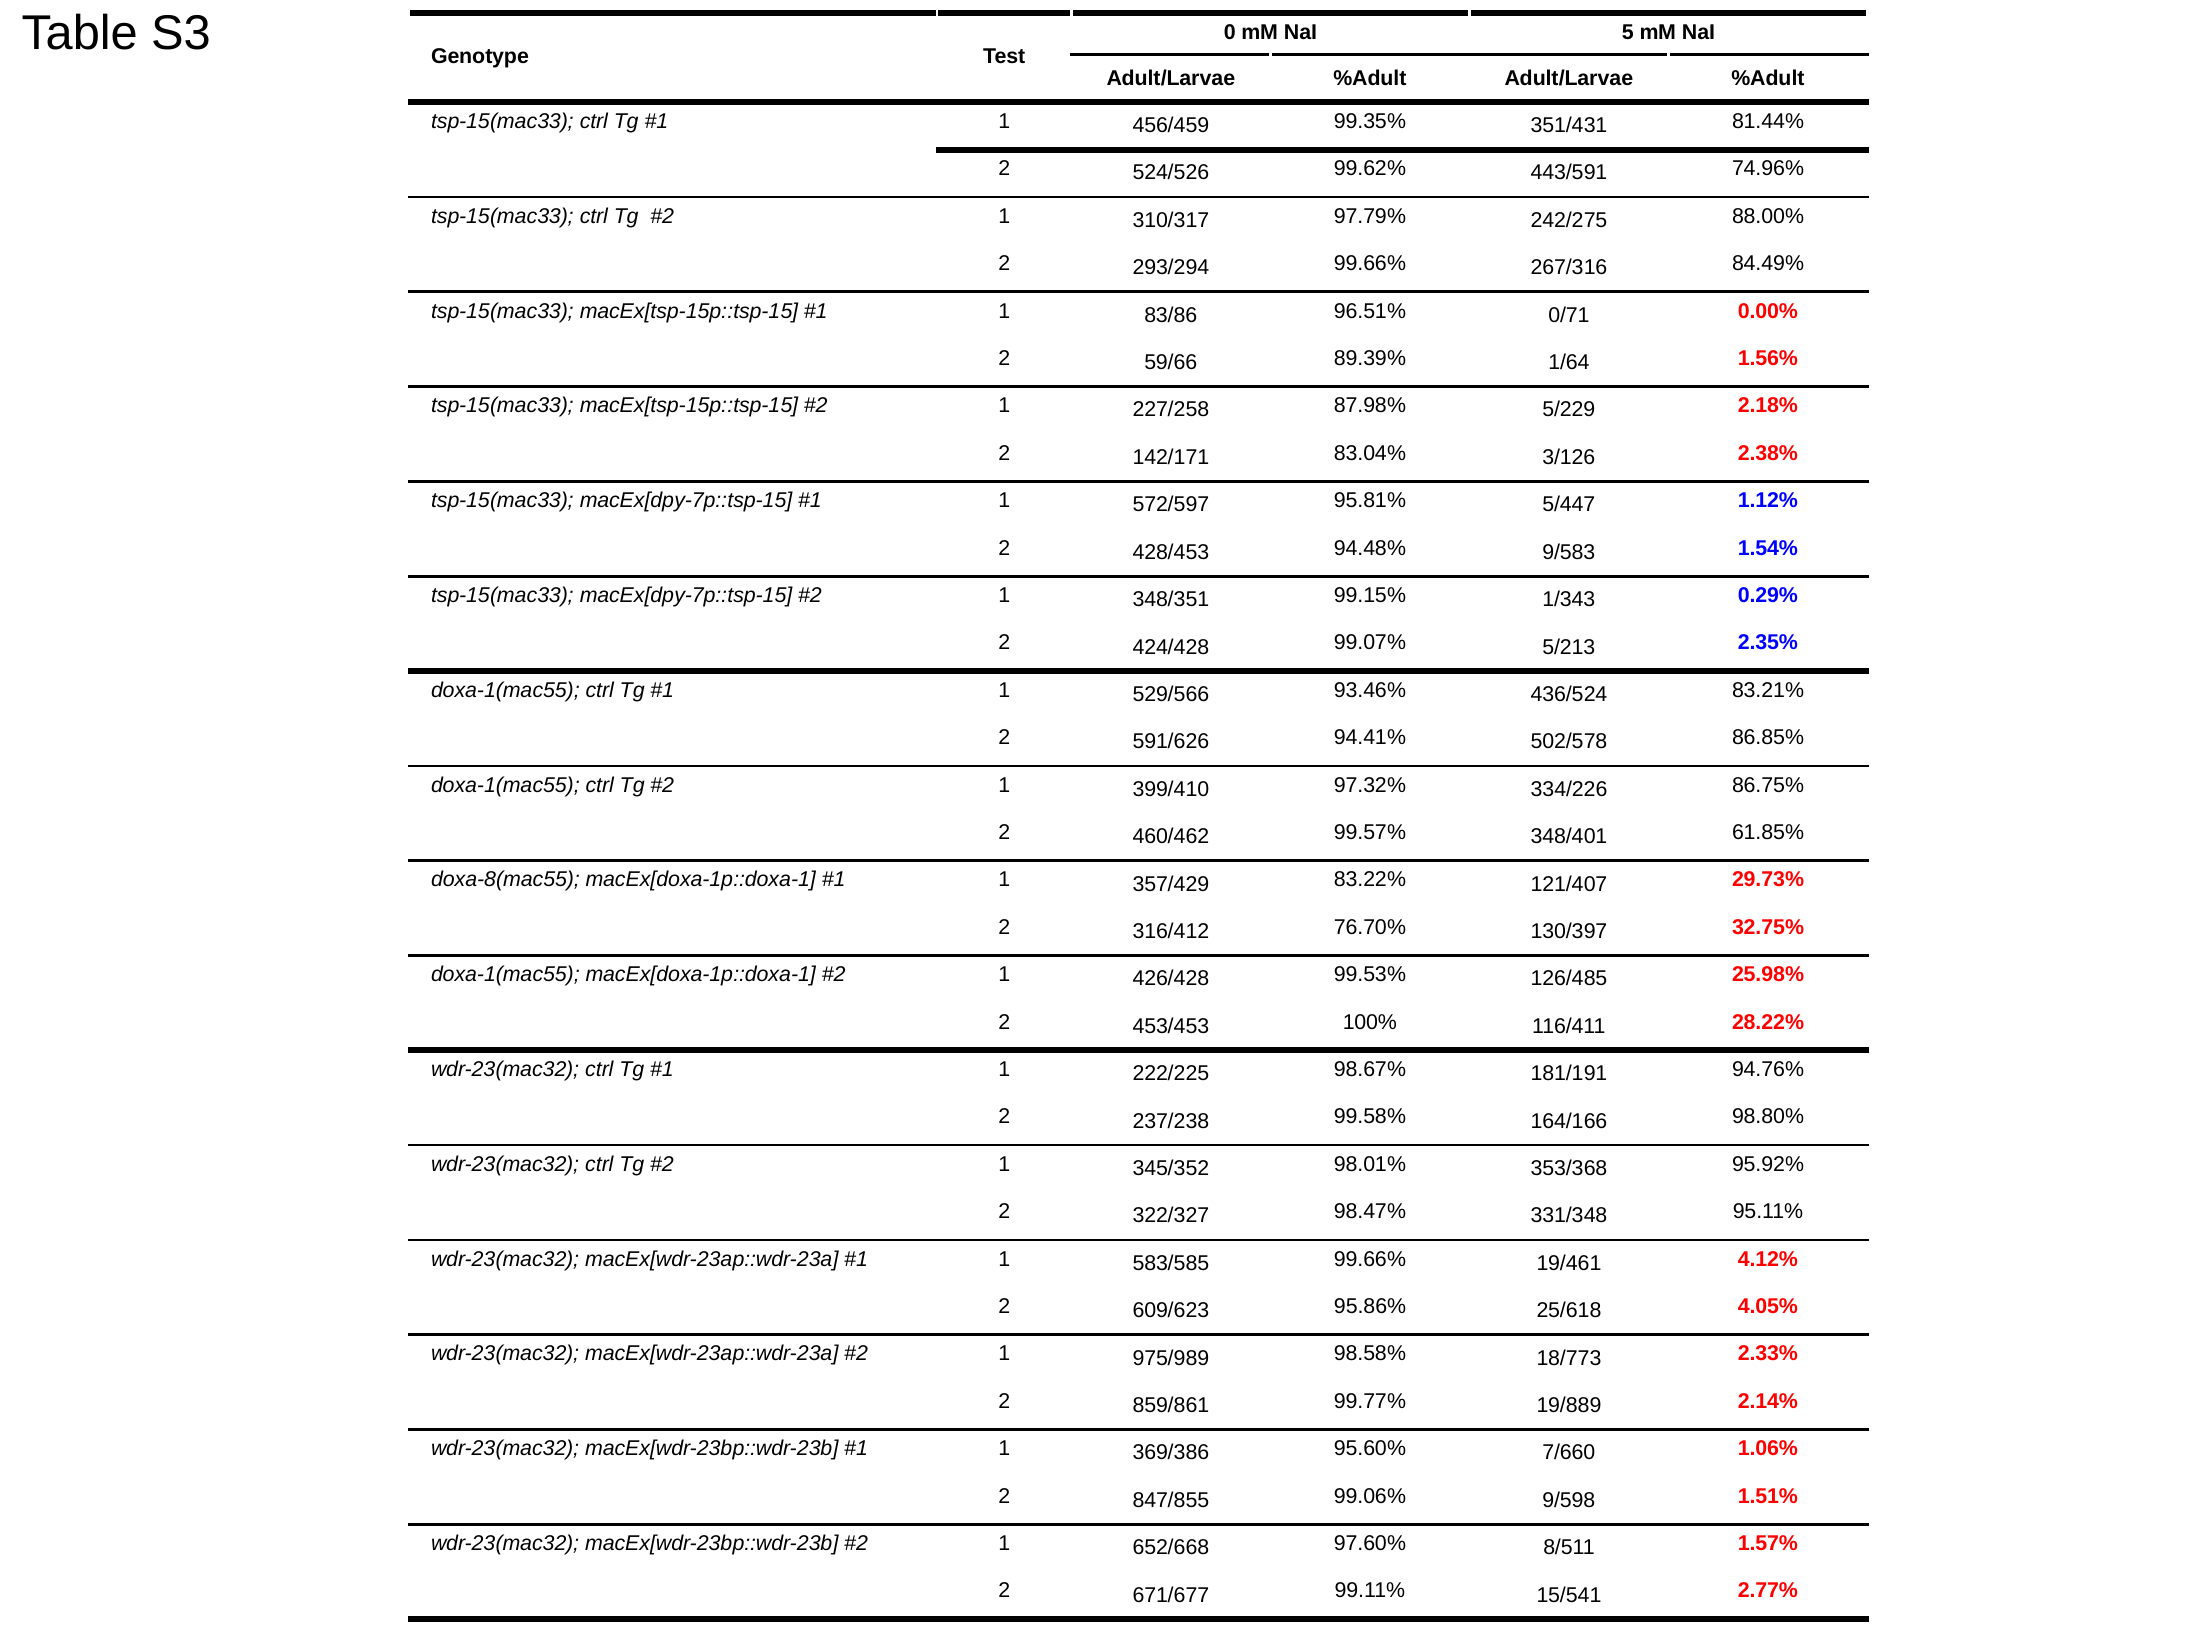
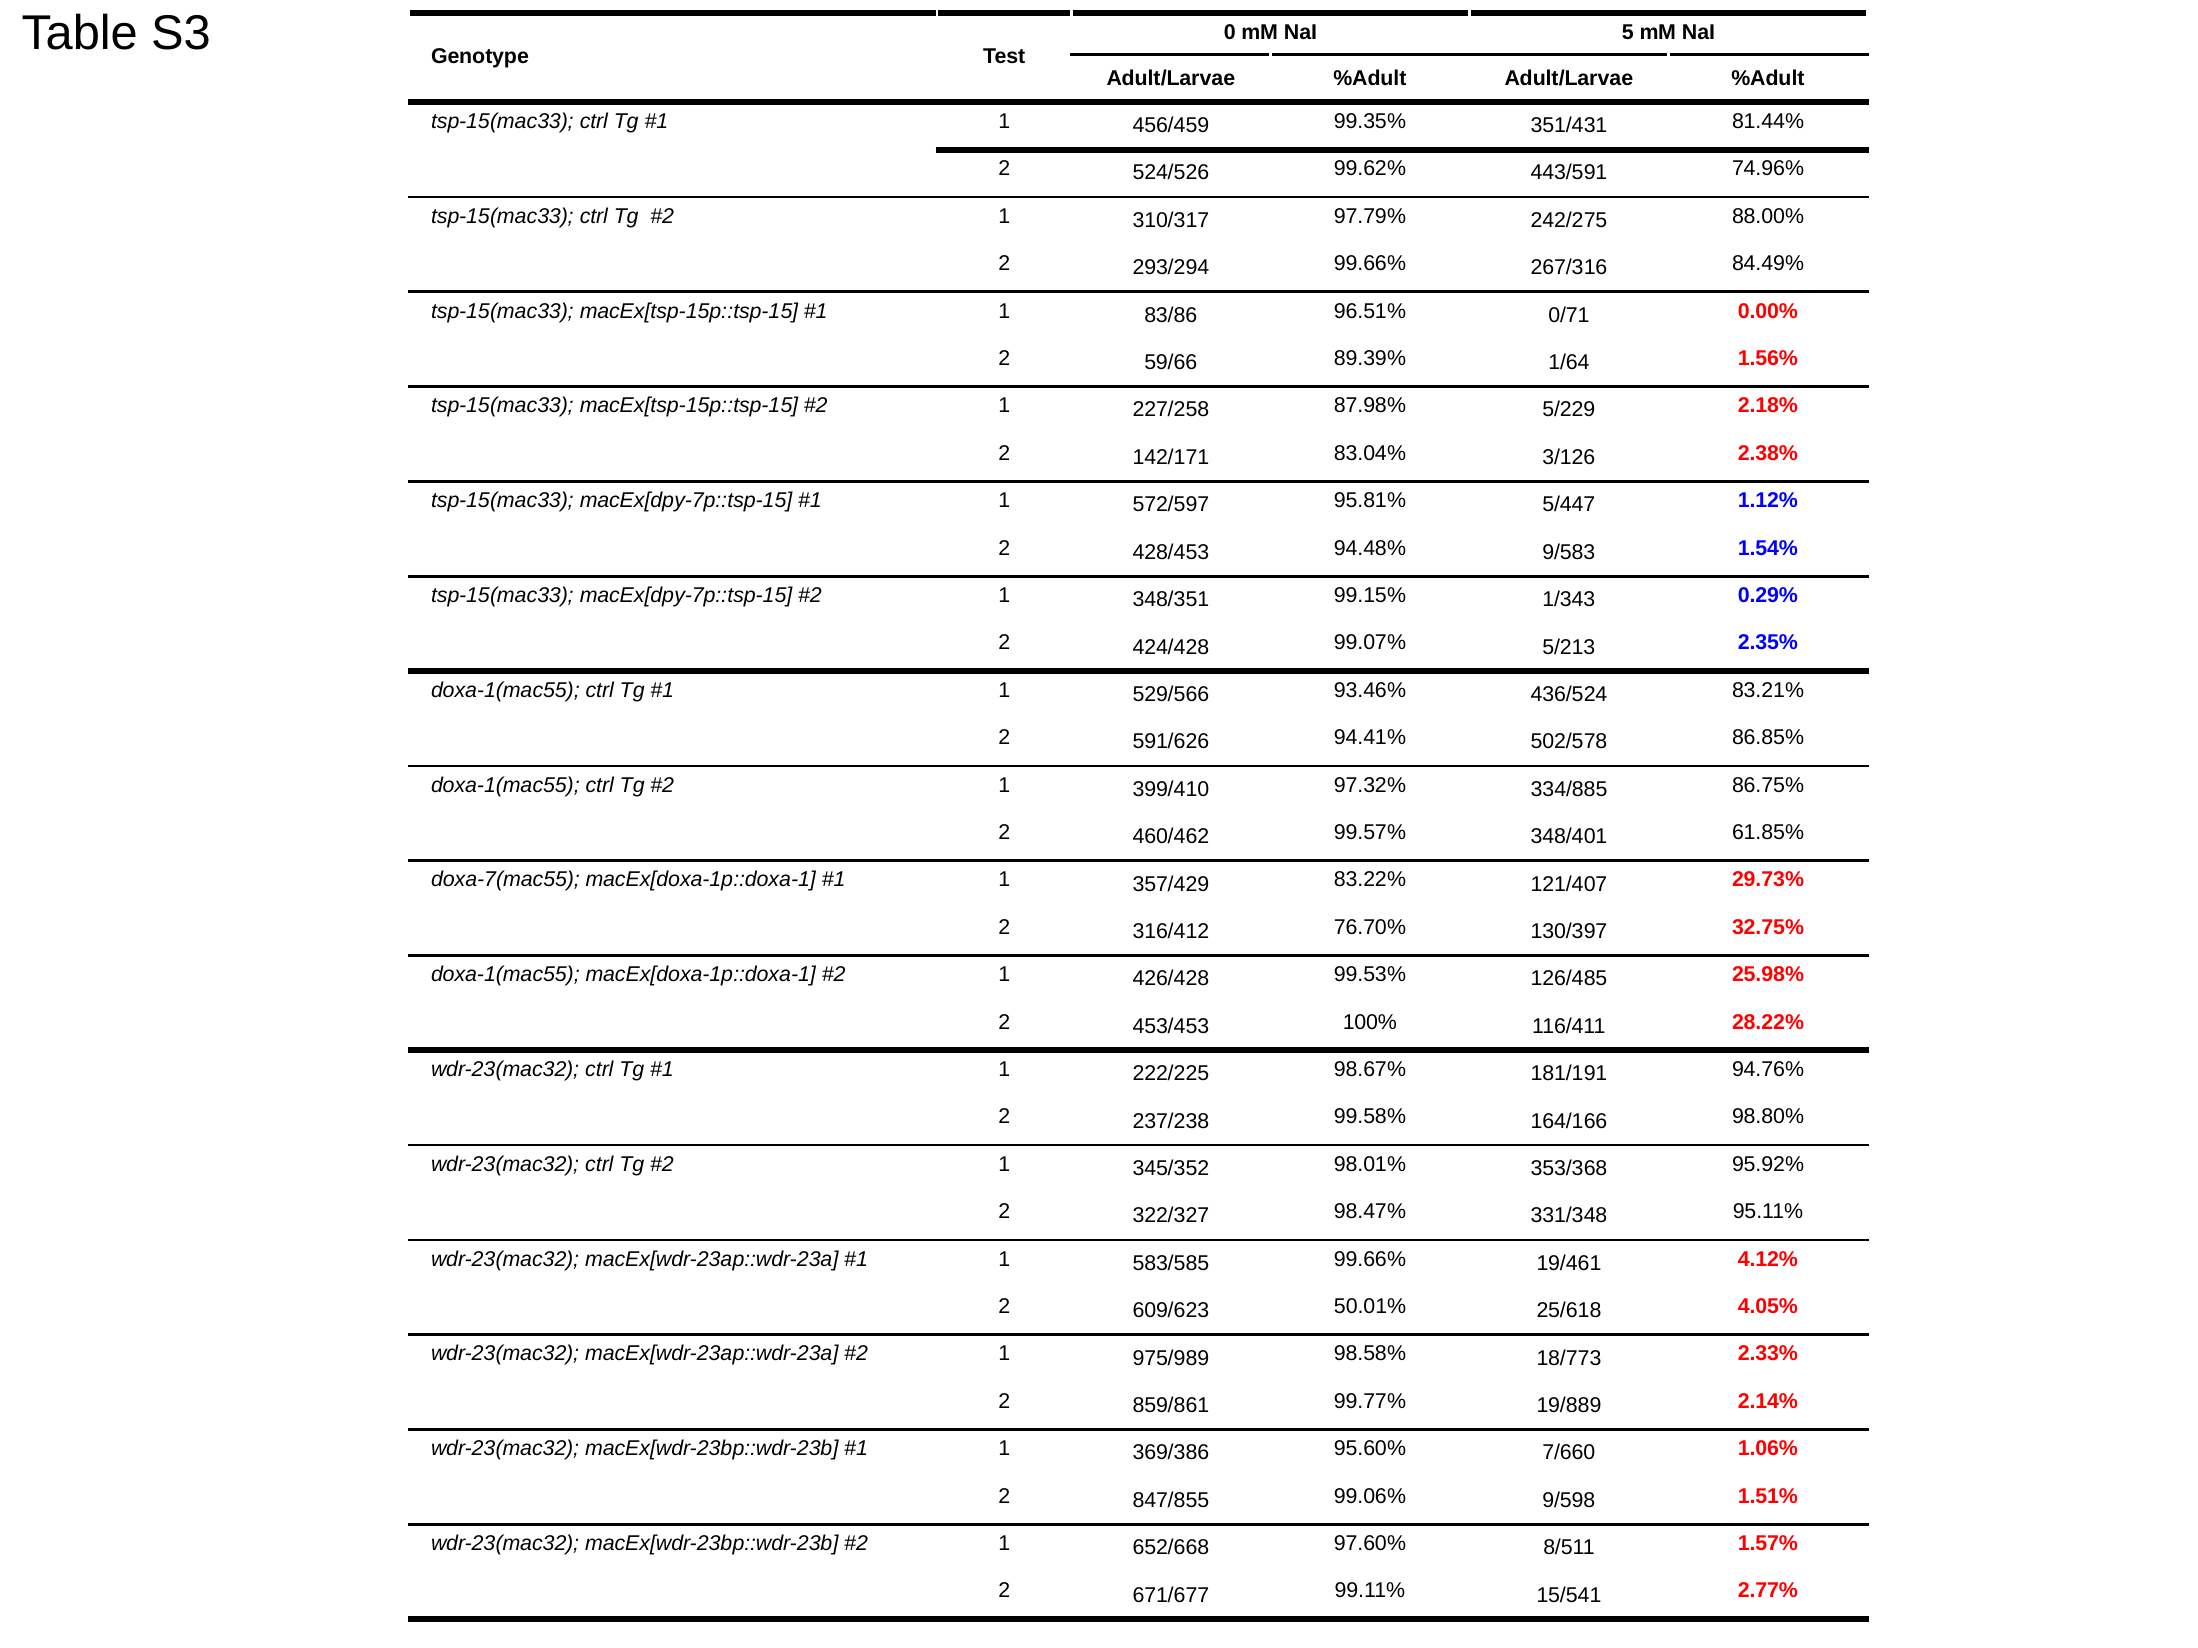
334/226: 334/226 -> 334/885 (1569, 789)
doxa-8(mac55: doxa-8(mac55 -> doxa-7(mac55 (505, 880)
95.86%: 95.86% -> 50.01% (1370, 1307)
